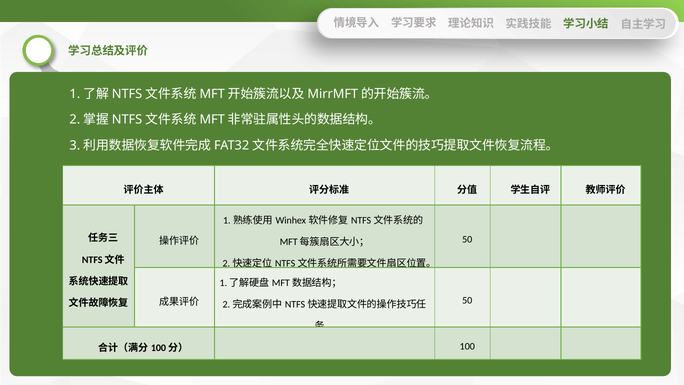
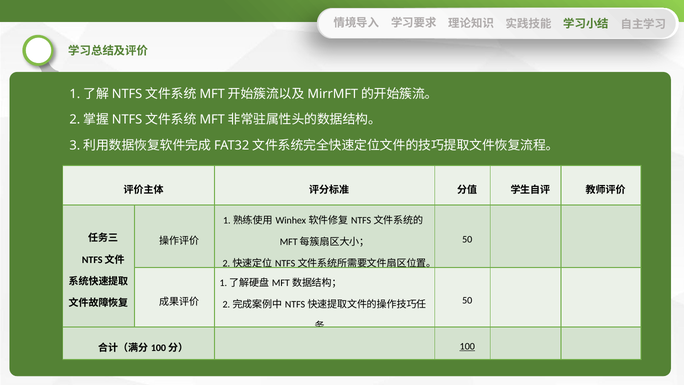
100 underline: none -> present (467, 346)
